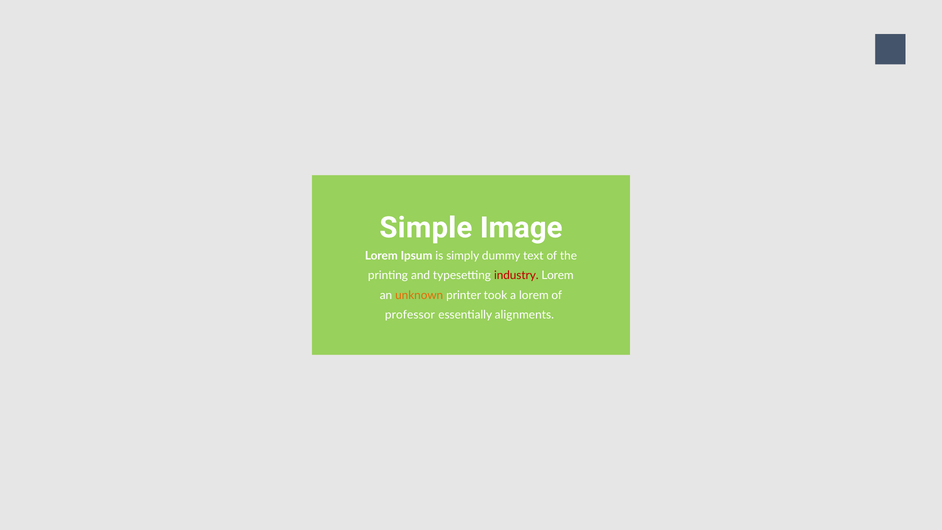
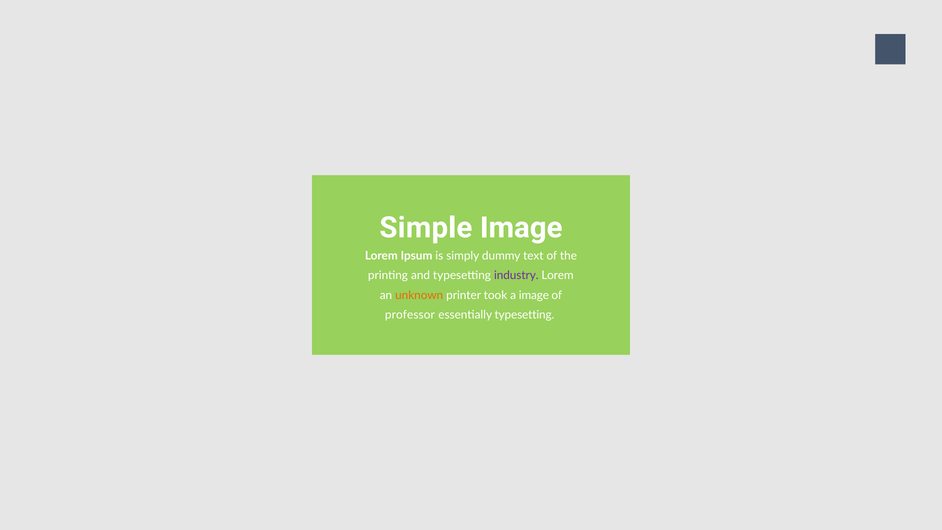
industry colour: red -> purple (516, 276)
a lorem: lorem -> image (534, 295)
essentially alignments: alignments -> typesetting (524, 315)
